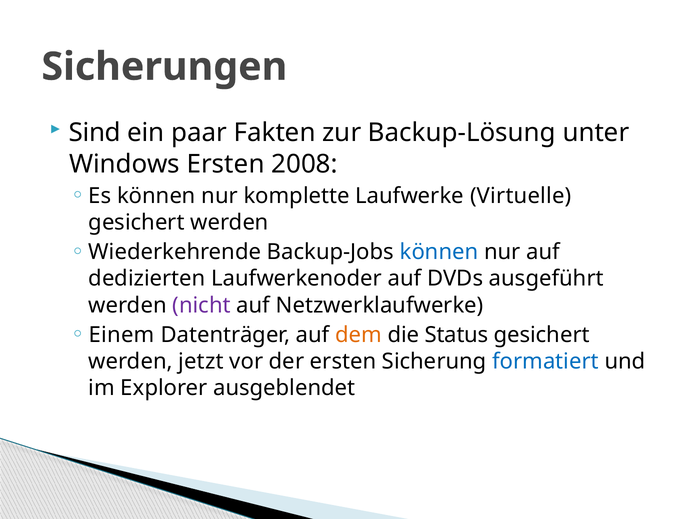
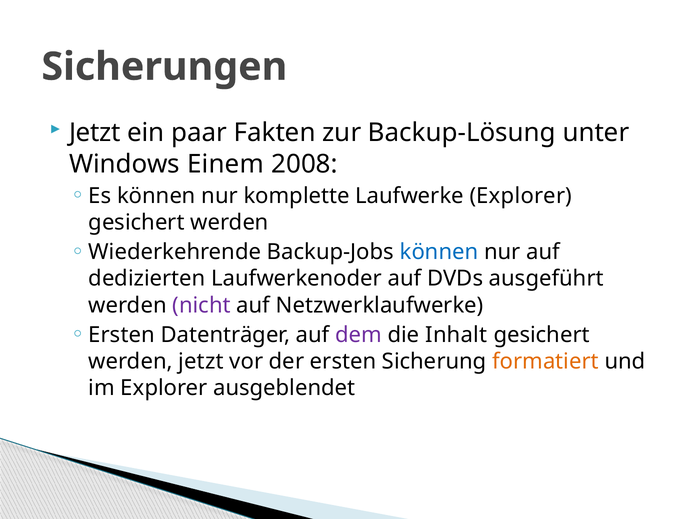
Sind: Sind -> Jetzt (95, 133)
Windows Ersten: Ersten -> Einem (226, 164)
Laufwerke Virtuelle: Virtuelle -> Explorer (521, 196)
Einem: Einem -> Ersten (122, 335)
dem colour: orange -> purple (358, 335)
Status: Status -> Inhalt (456, 335)
formatiert colour: blue -> orange (546, 362)
